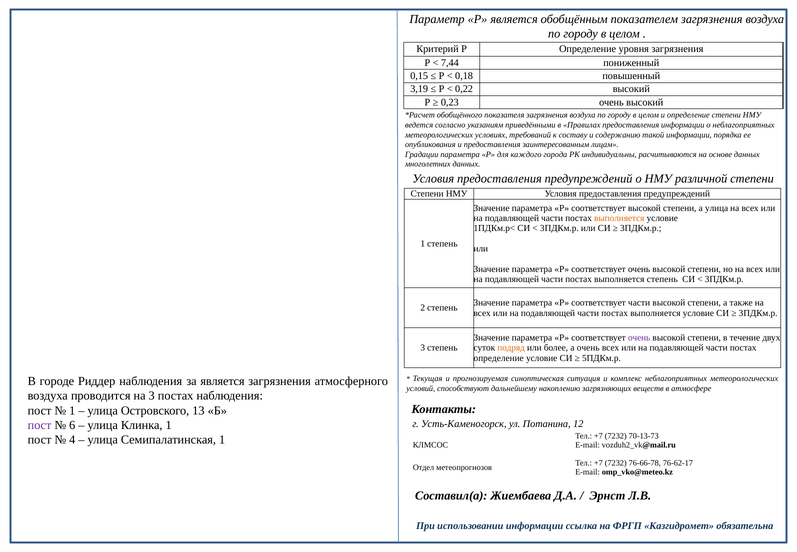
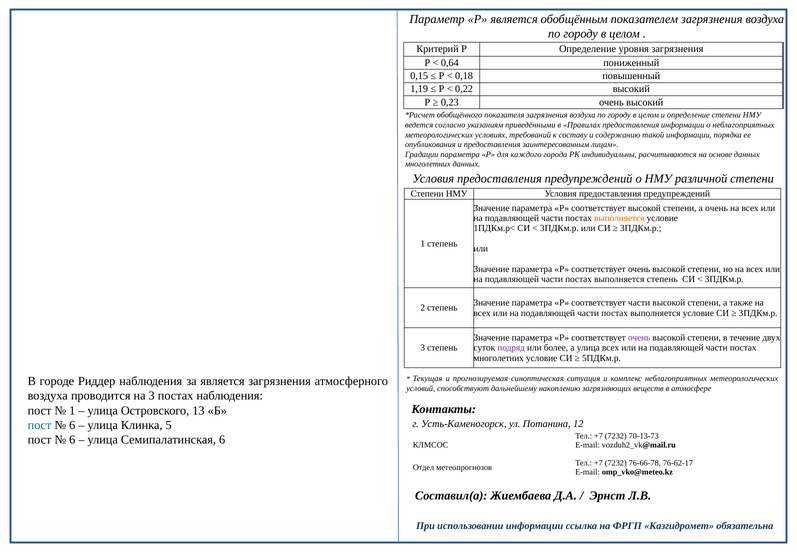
7,44: 7,44 -> 0,64 (450, 63)
3,19: 3,19 -> 1,19 (419, 89)
а улица: улица -> очень (717, 208)
подряд colour: orange -> purple (511, 348)
а очень: очень -> улица (588, 348)
определение: определение -> многолетних (499, 358)
пост colour: purple -> blue (40, 425)
Клинка 1: 1 -> 5 (169, 425)
4: 4 -> 6 (72, 440)
Семипалатинская 1: 1 -> 6 (222, 440)
